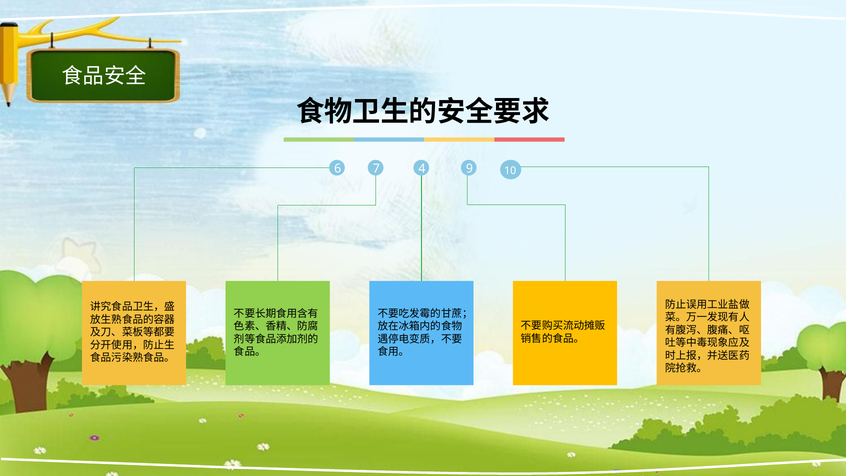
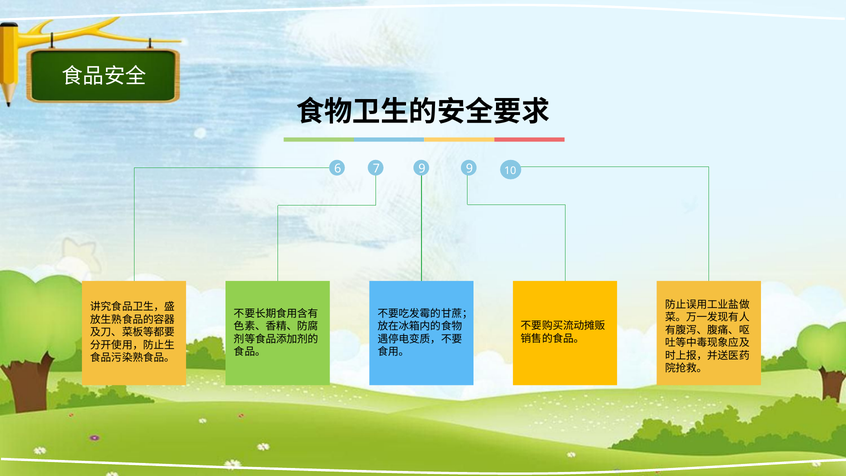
7 4: 4 -> 9 (422, 168)
